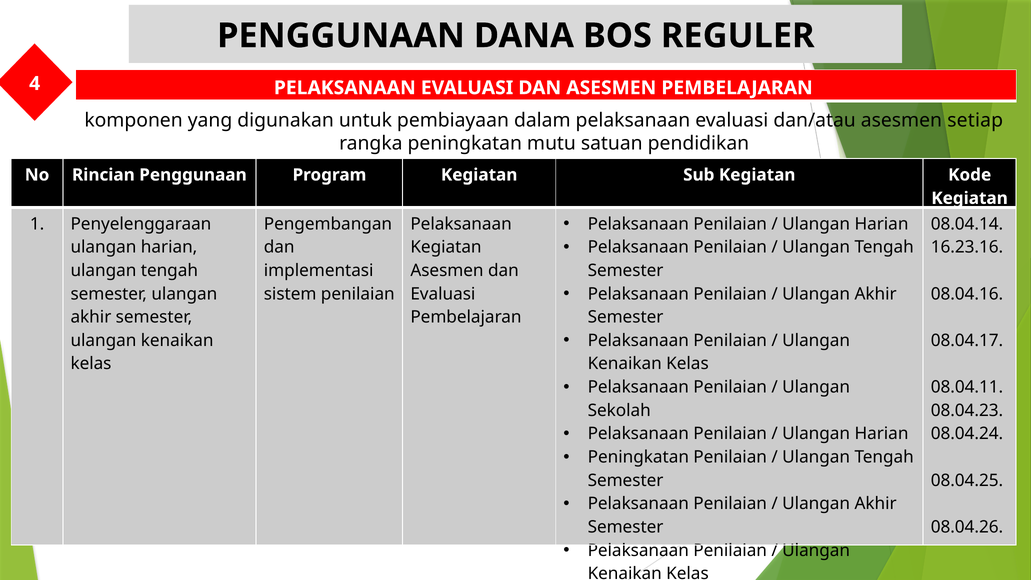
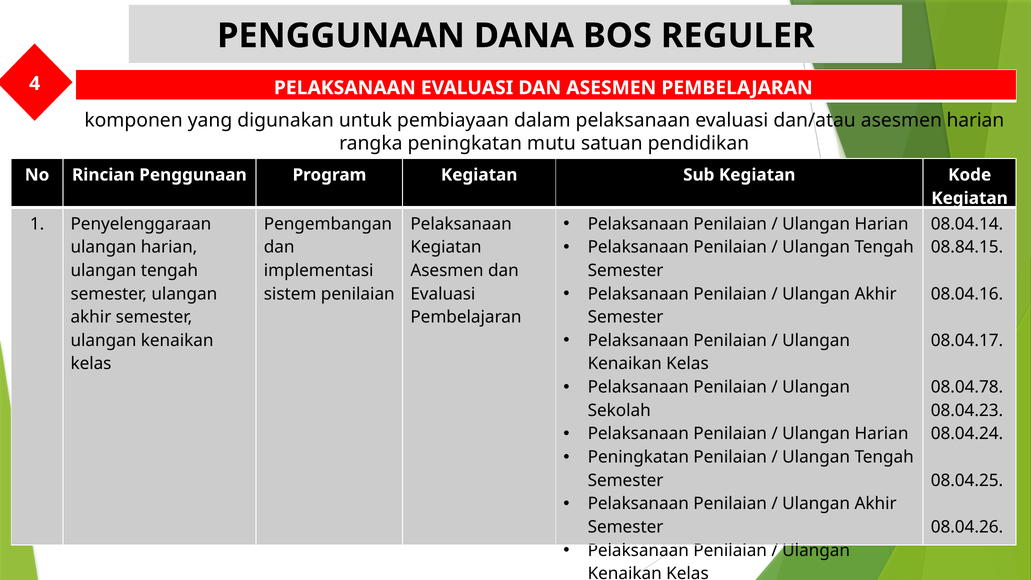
asesmen setiap: setiap -> harian (975, 120)
16.23.16: 16.23.16 -> 08.84.15 (967, 247)
08.04.11: 08.04.11 -> 08.04.78 (967, 387)
